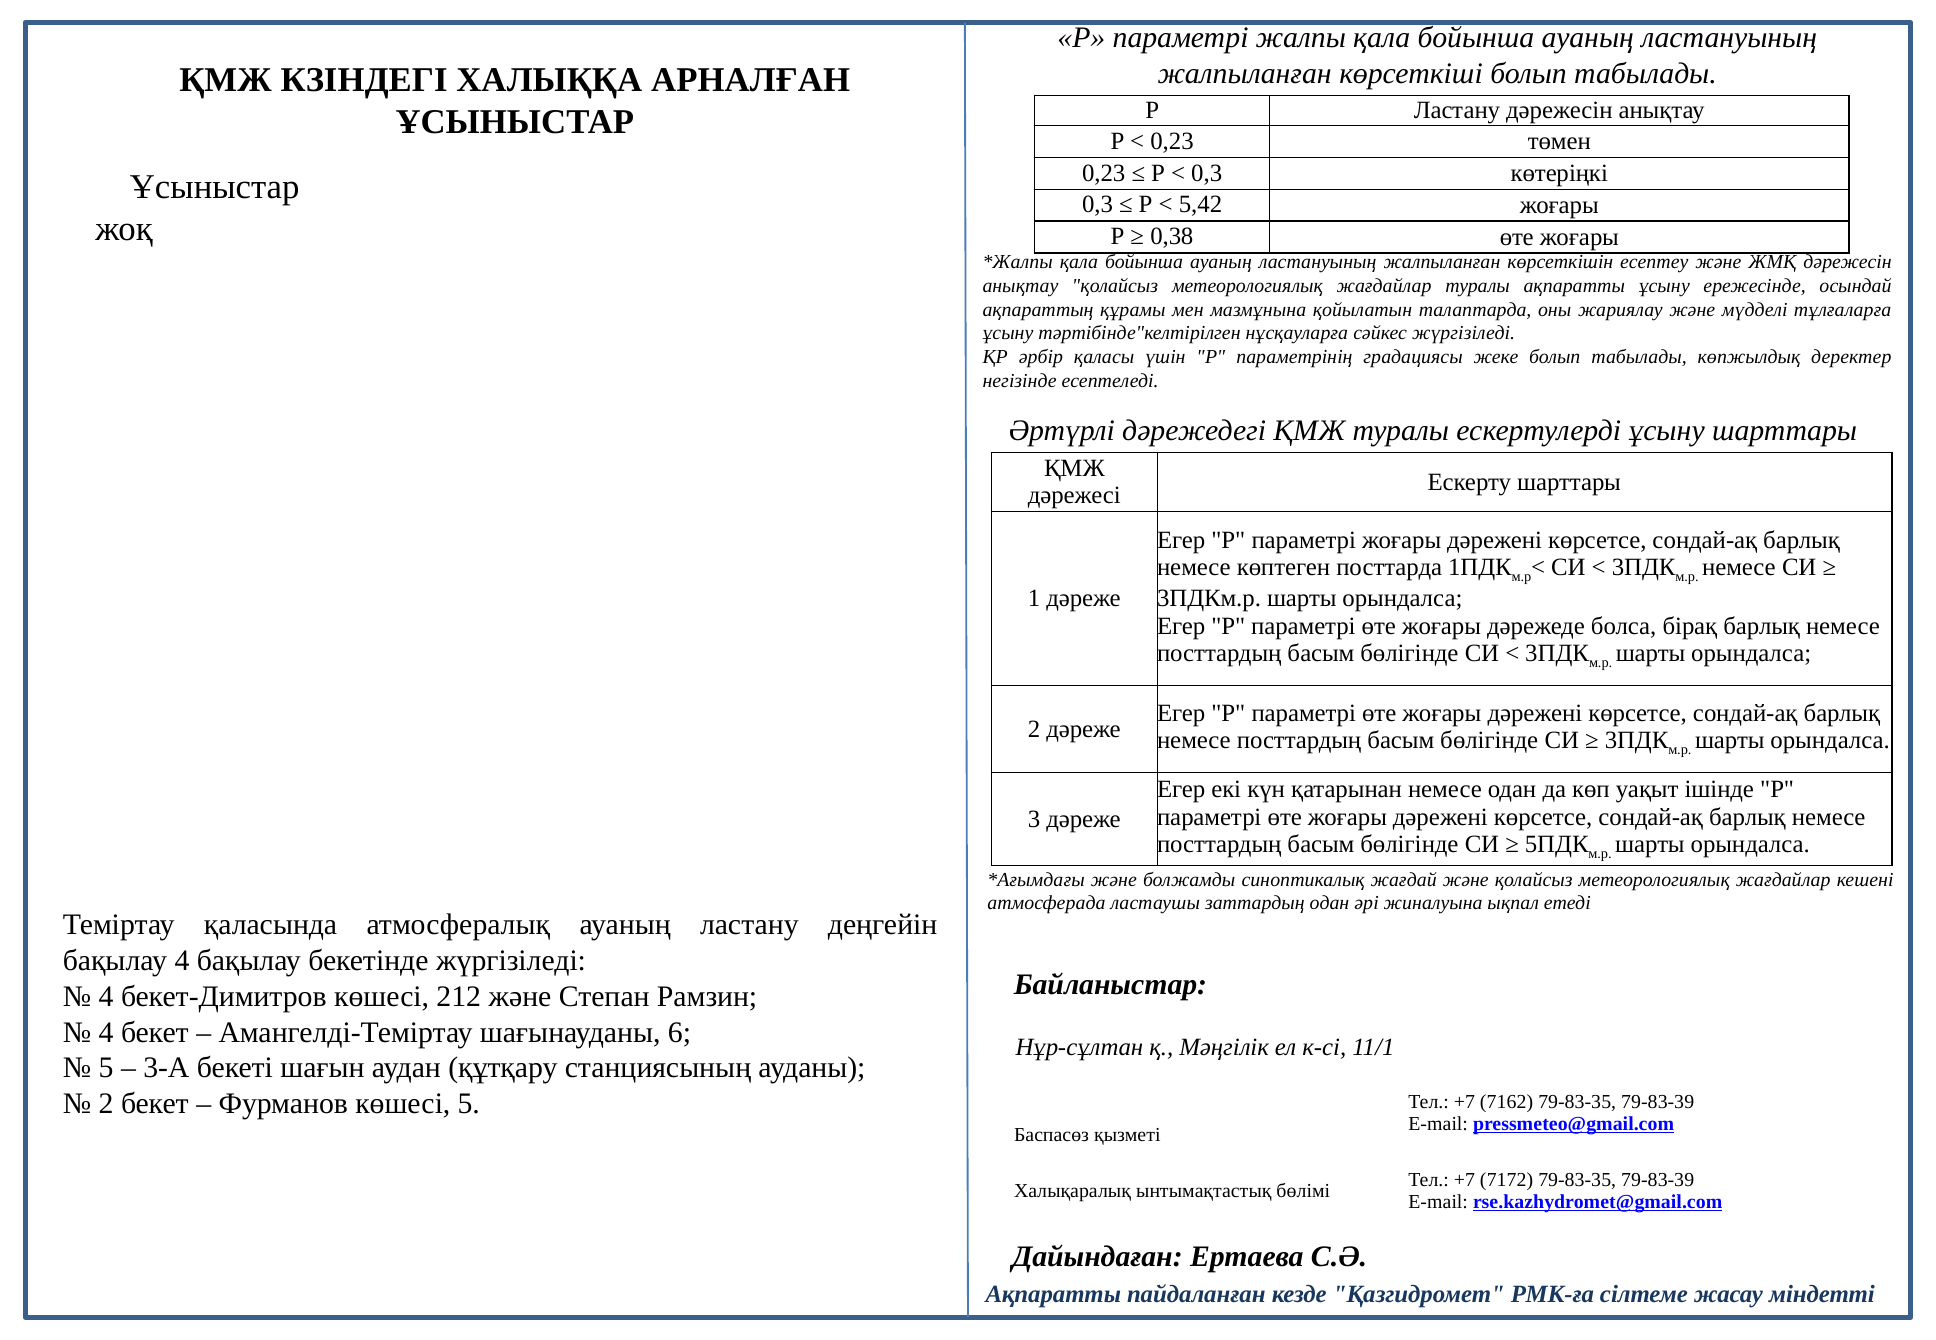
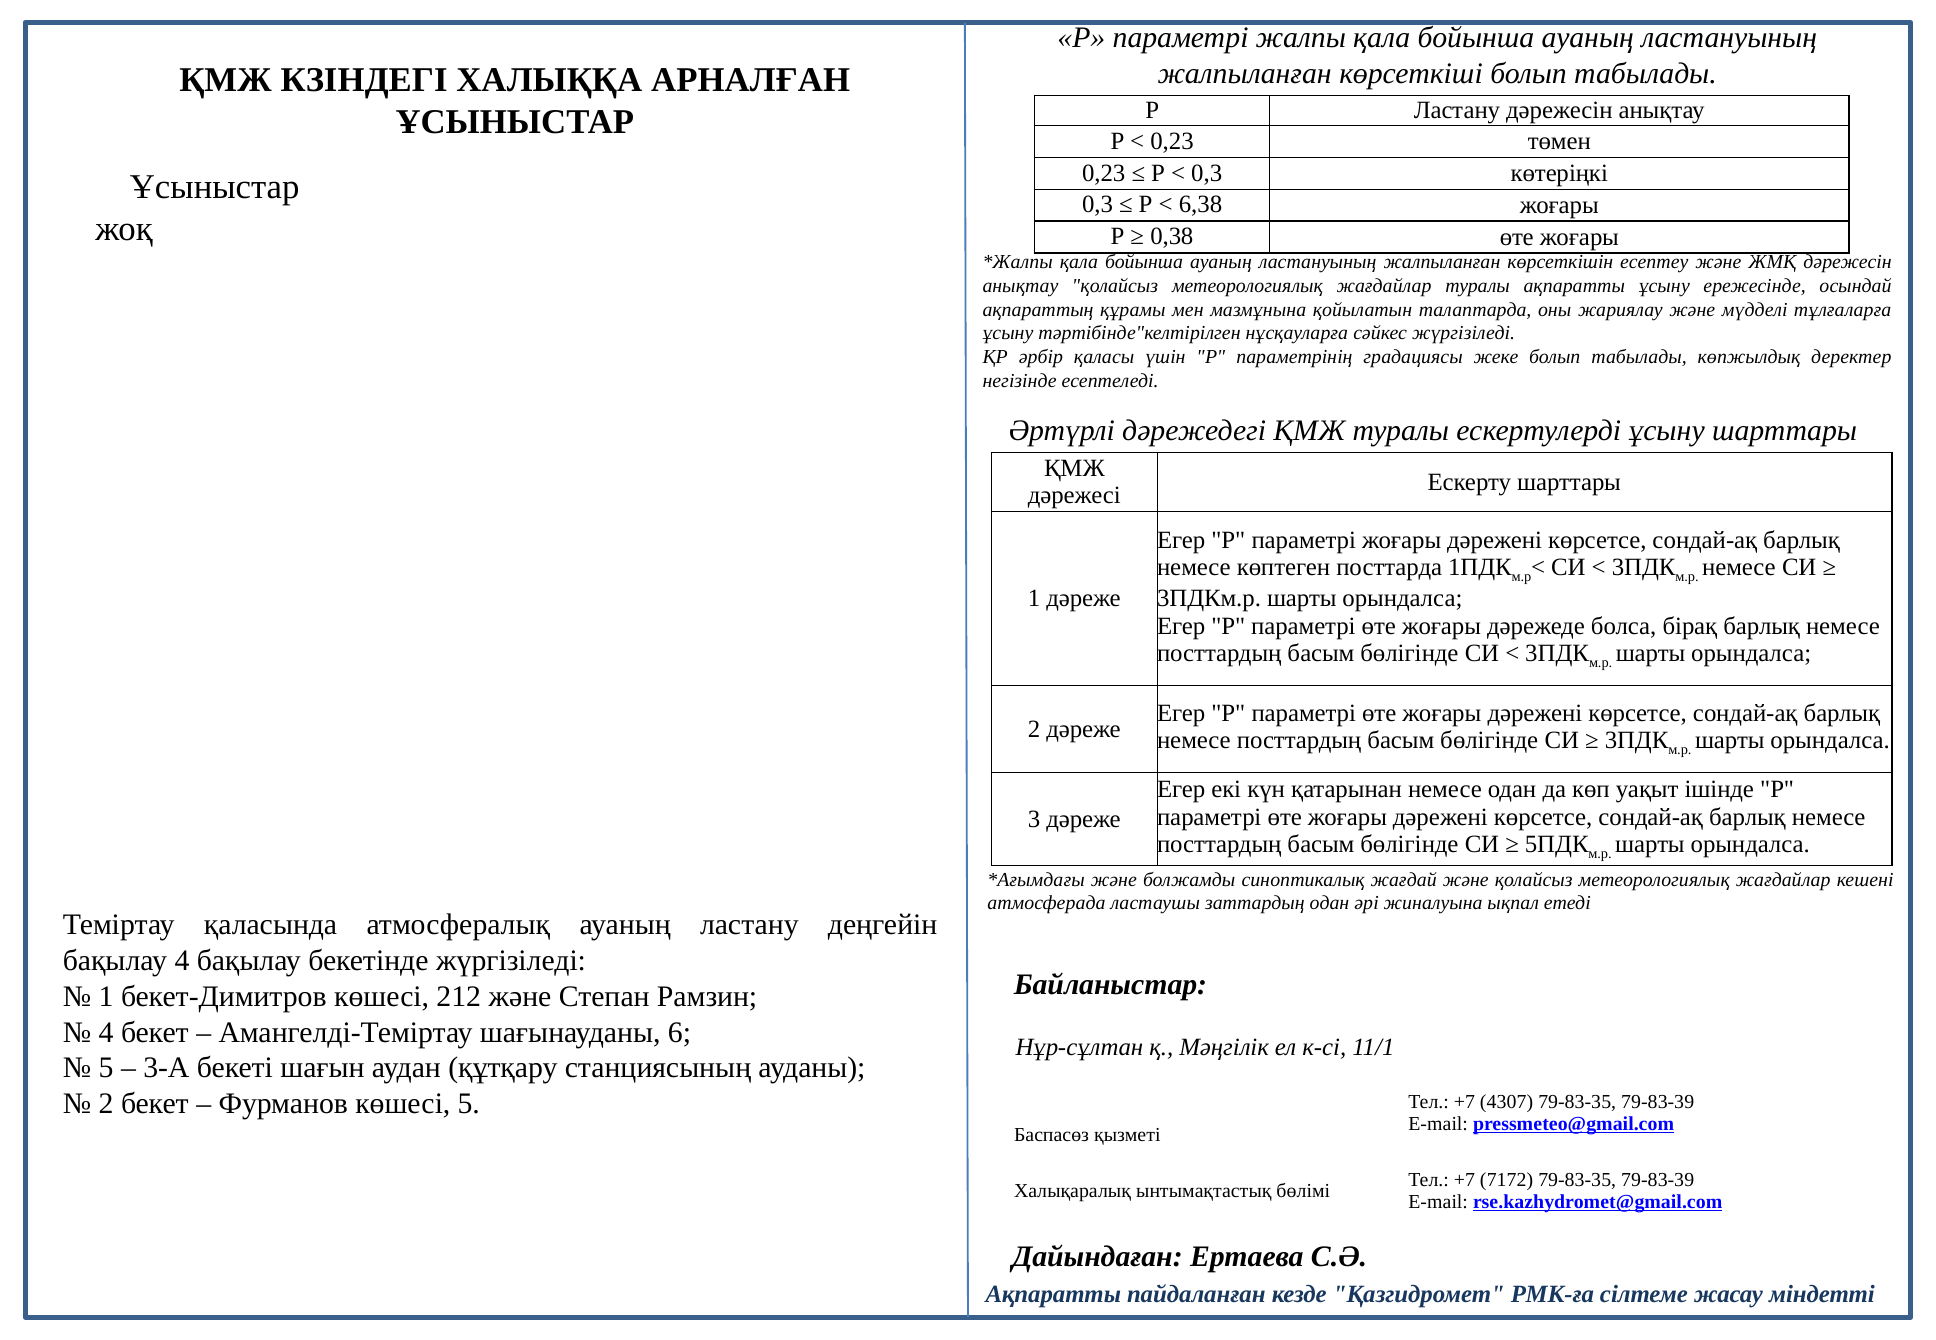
5,42: 5,42 -> 6,38 (1201, 205)
4: 4 -> 1 (106, 997)
7162: 7162 -> 4307 (1507, 1102)
